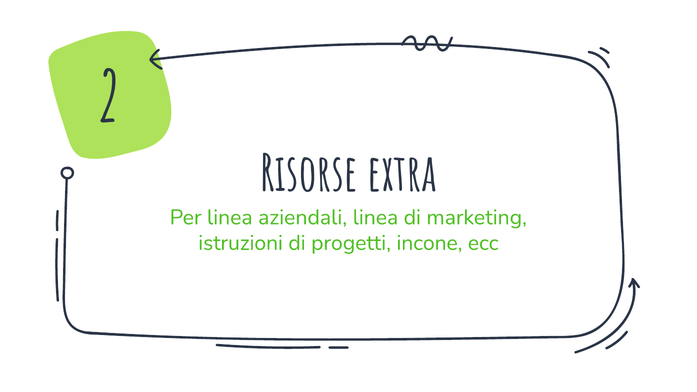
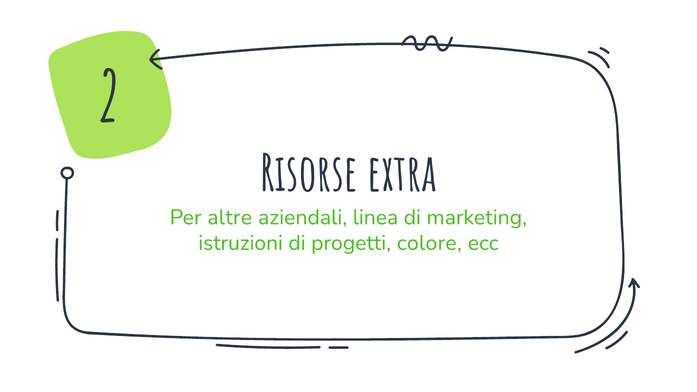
Per linea: linea -> altre (230, 217)
incone: incone -> colore (429, 243)
